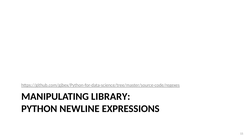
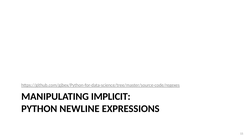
LIBRARY: LIBRARY -> IMPLICIT (111, 97)
